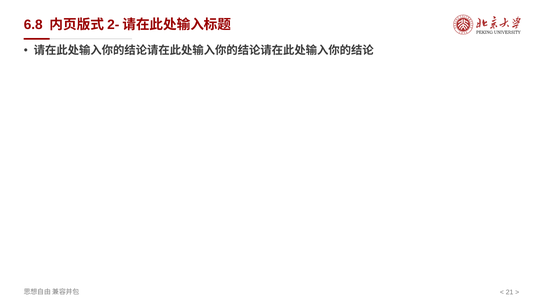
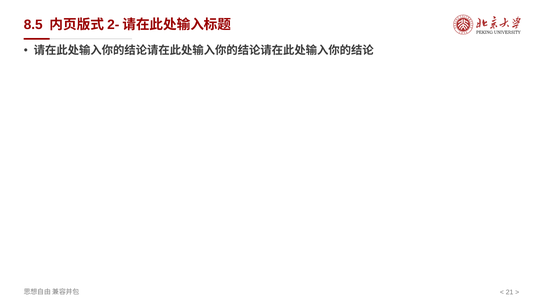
6.8: 6.8 -> 8.5 (33, 25)
